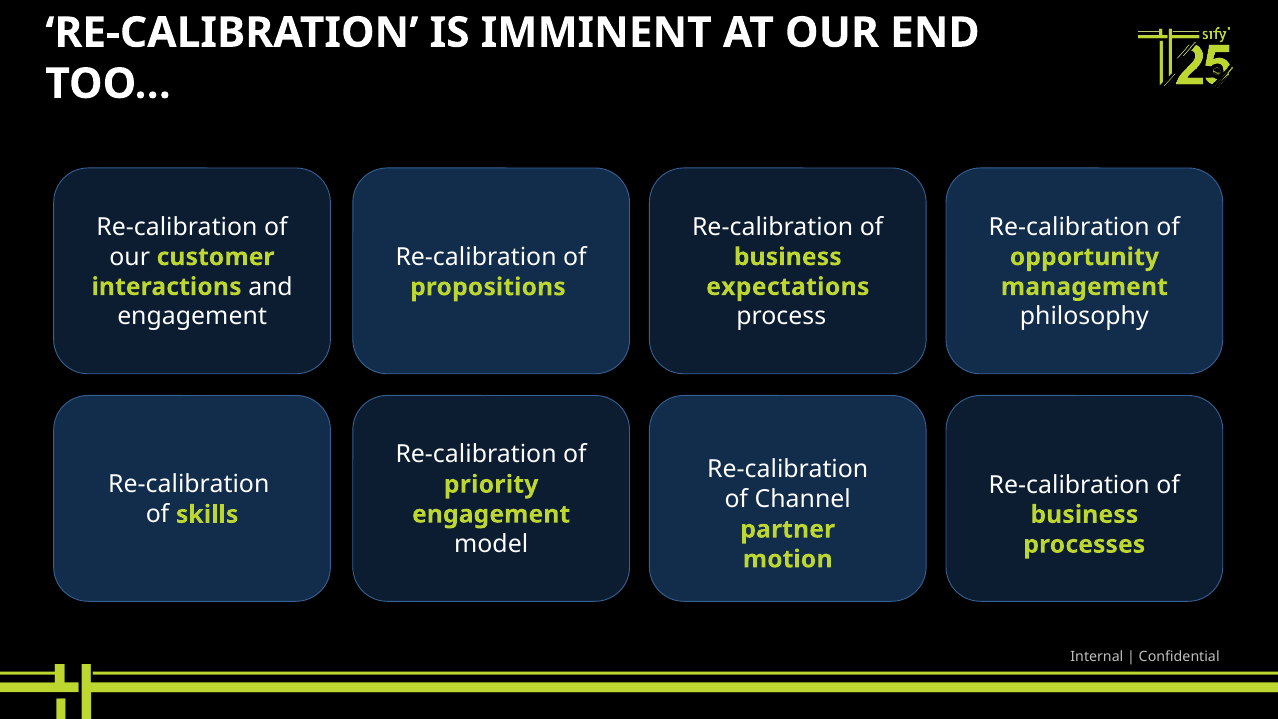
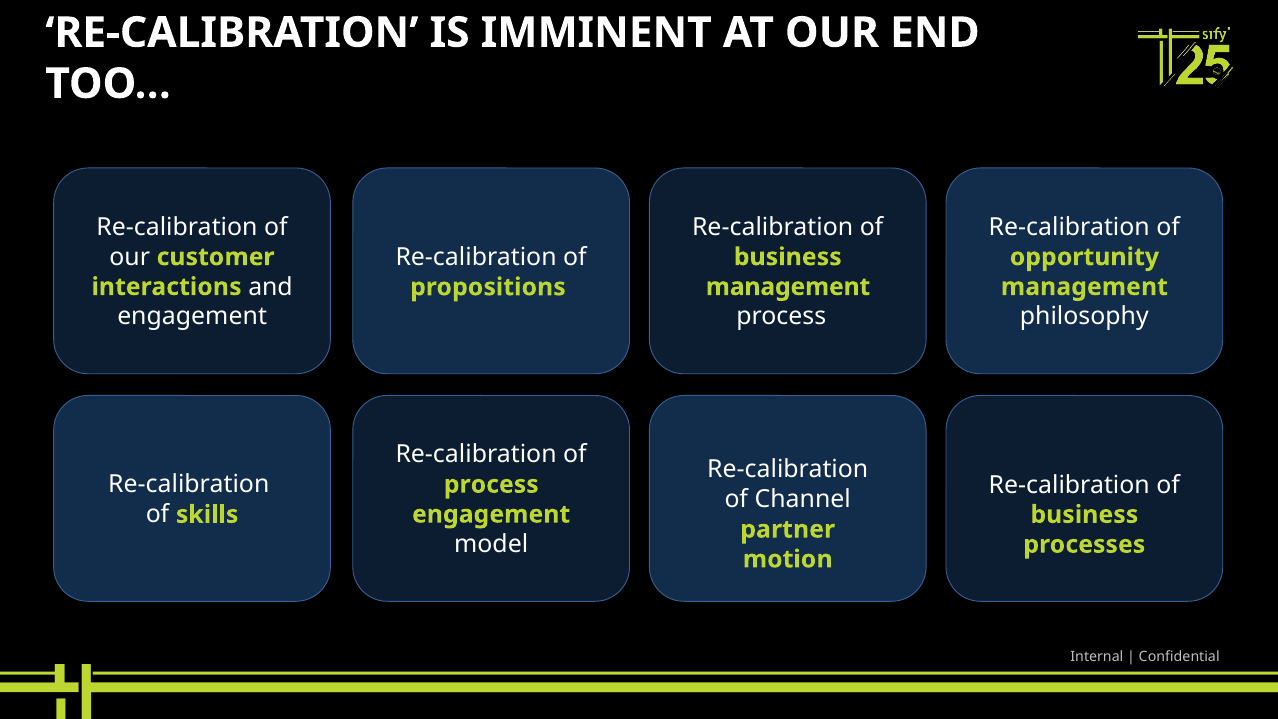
expectations: expectations -> management (788, 287)
priority: priority -> process (491, 484)
